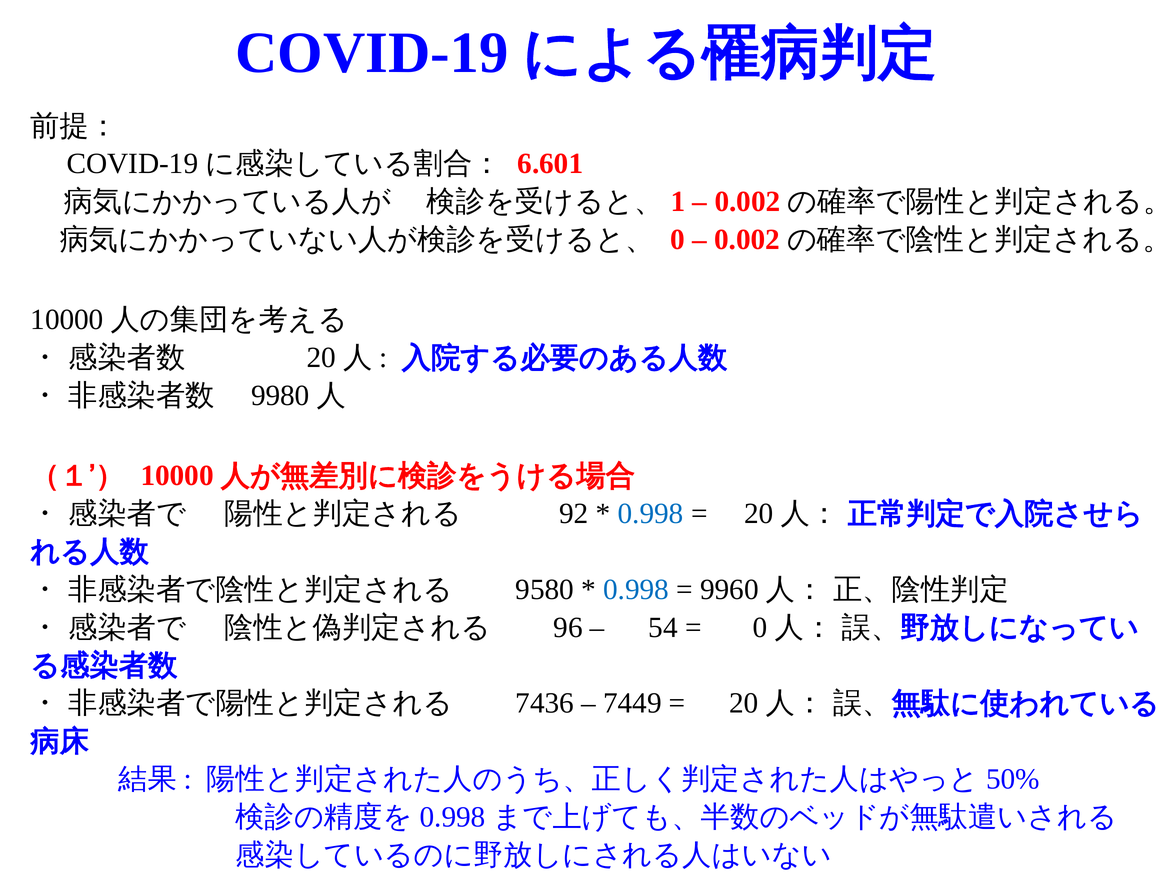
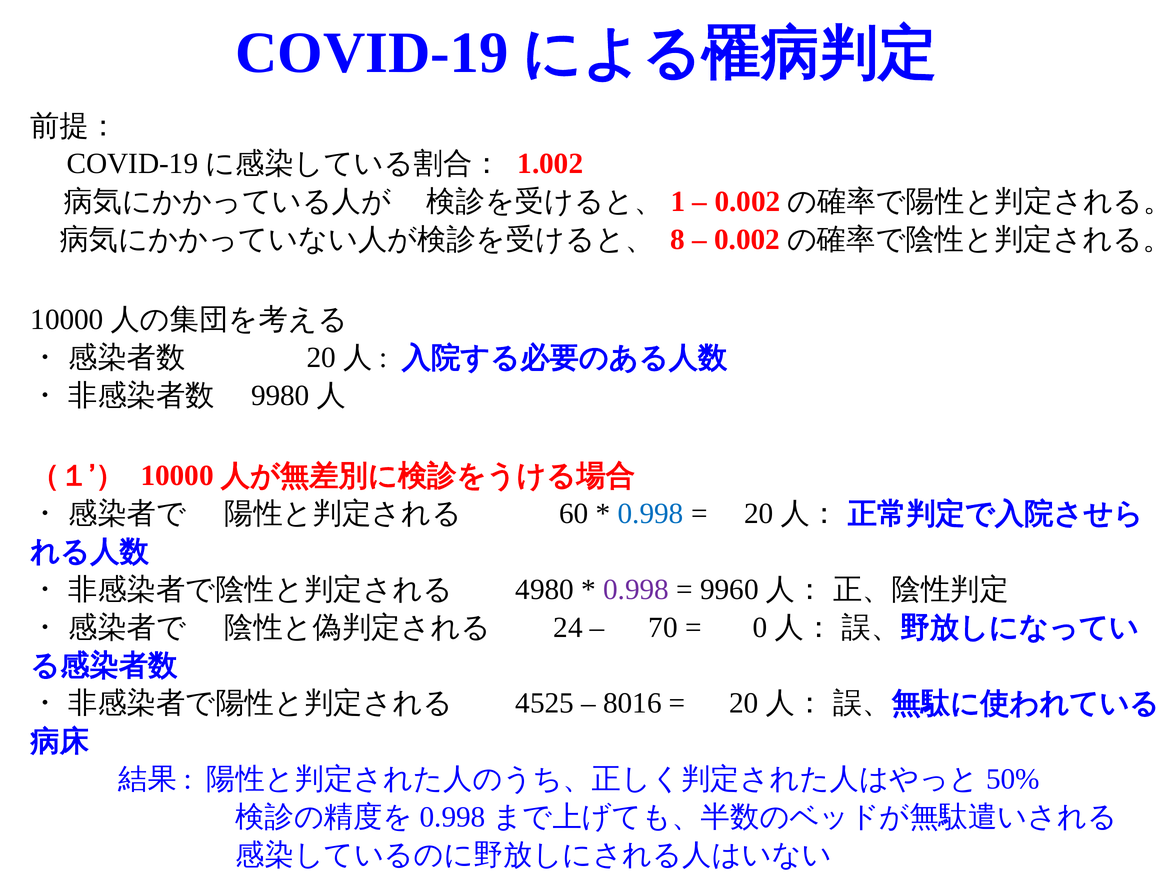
6.601: 6.601 -> 1.002 (550, 164)
0: 0 -> 8 (678, 240)
92: 92 -> 60 (574, 514)
9580: 9580 -> 4980 (545, 589)
0.998 colour: blue -> purple (636, 589)
96: 96 -> 24 (568, 627)
54: 54 -> 70 (663, 627)
7436: 7436 -> 4525 (545, 703)
7449: 7449 -> 8016 (632, 703)
